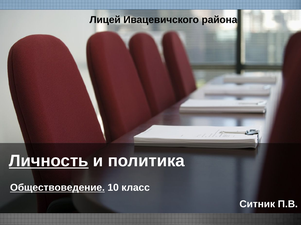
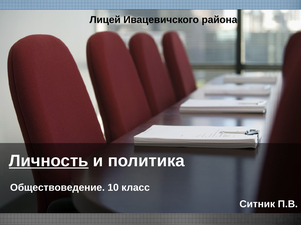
Обществоведение underline: present -> none (57, 188)
